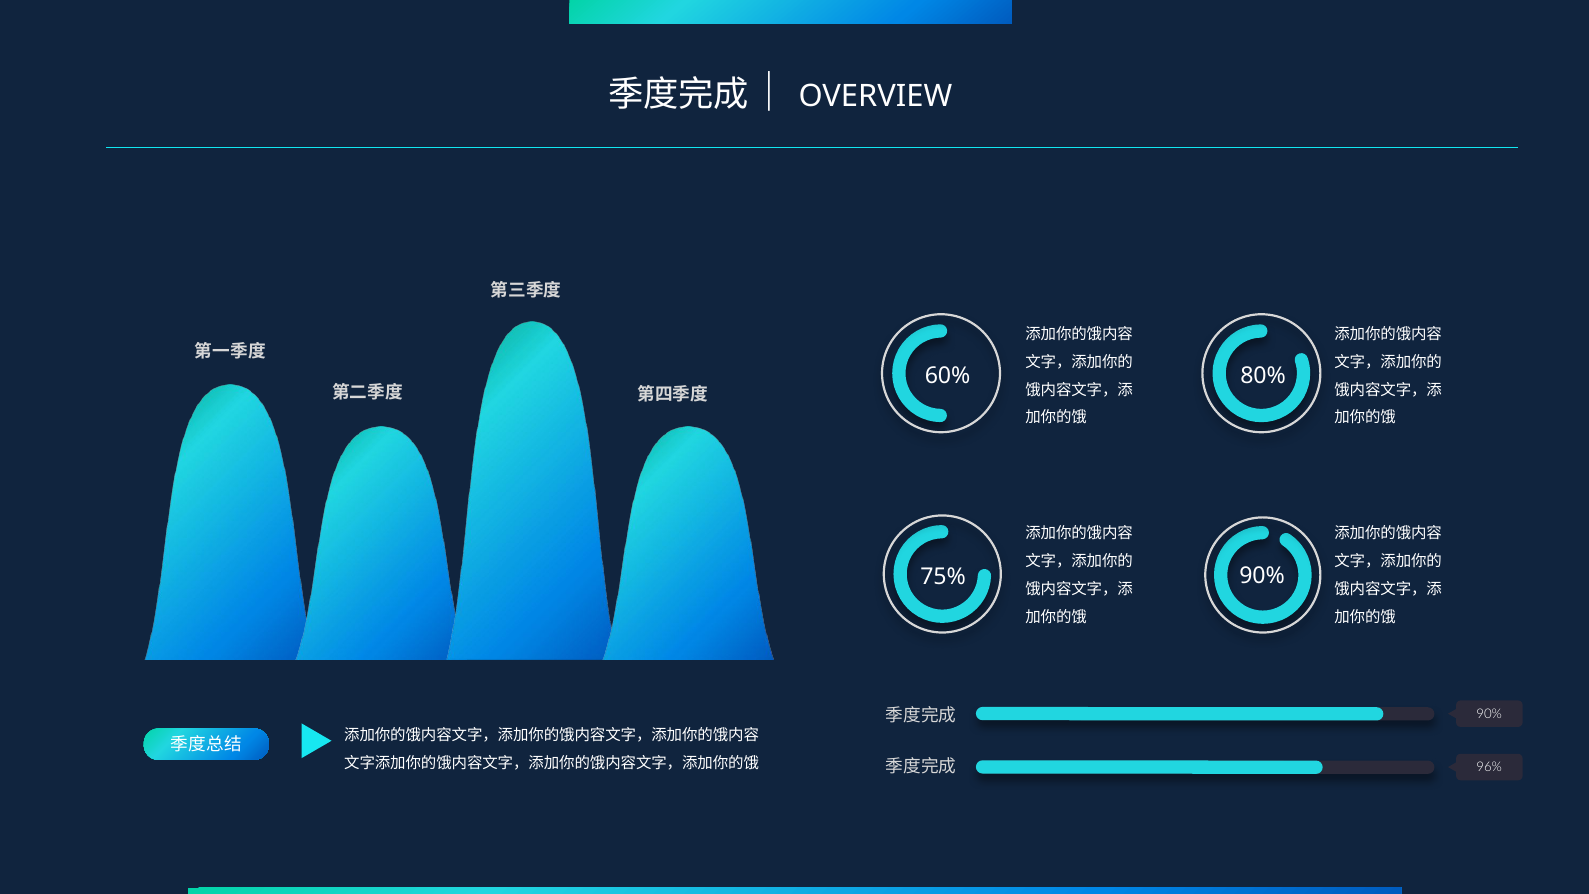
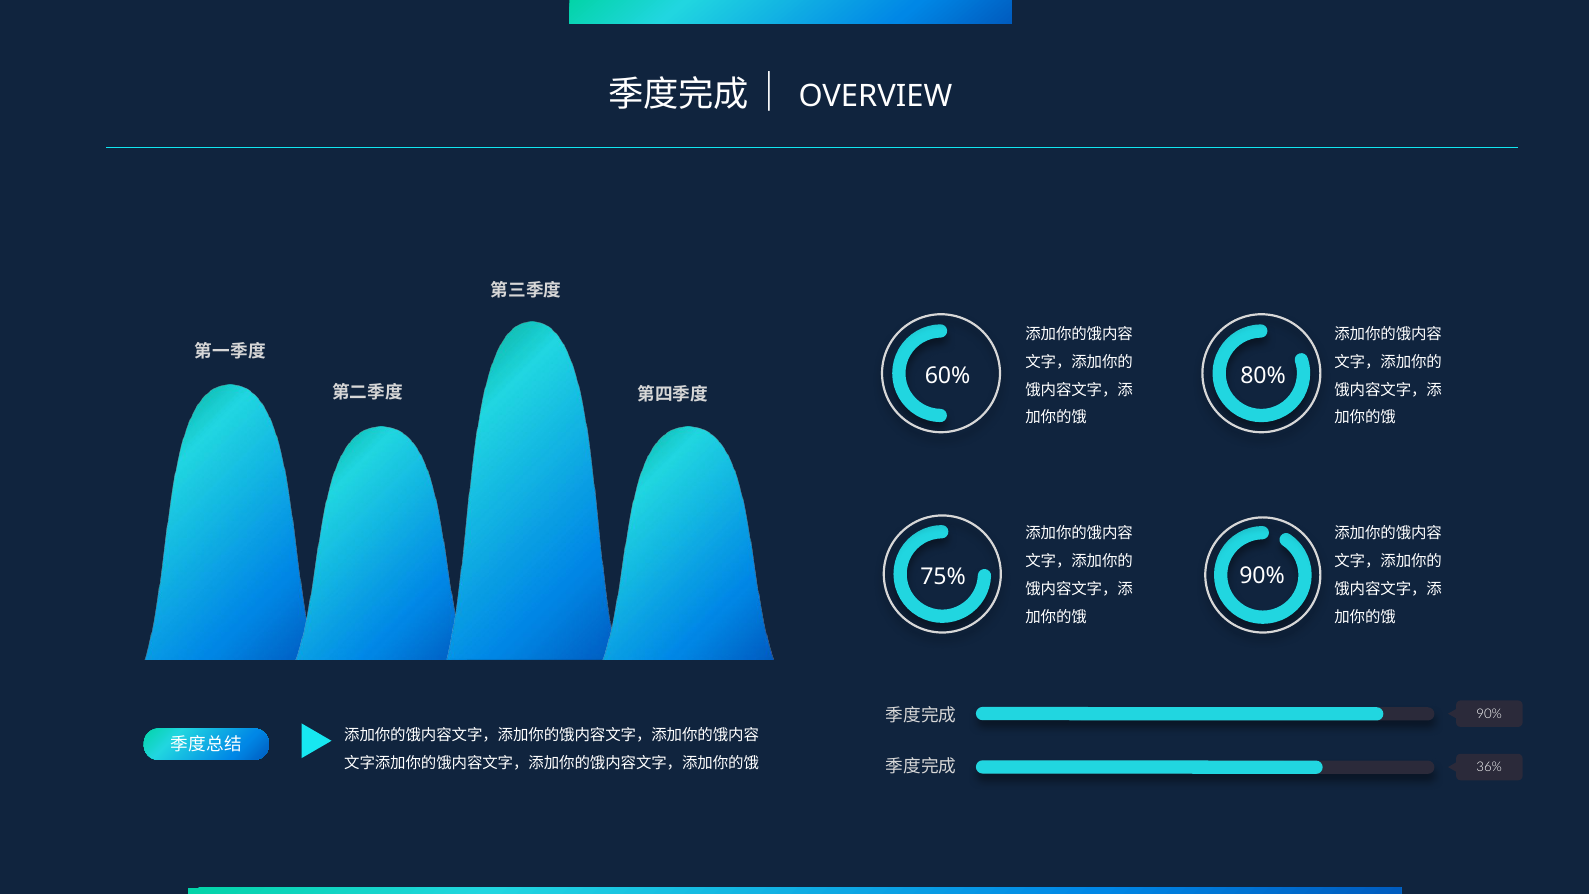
96%: 96% -> 36% (1489, 767)
